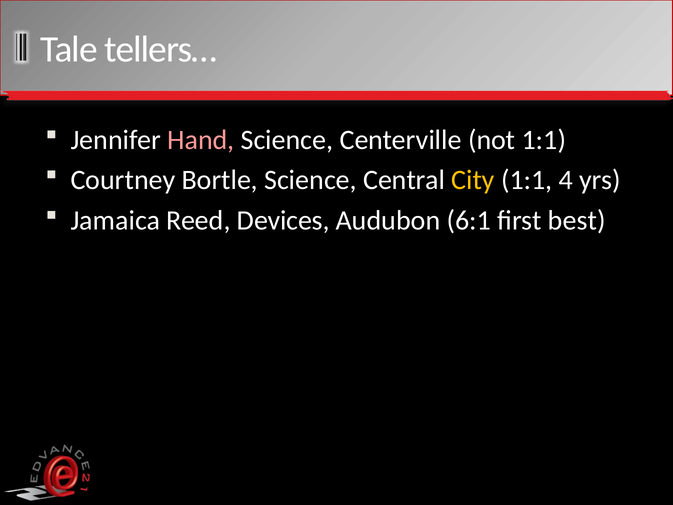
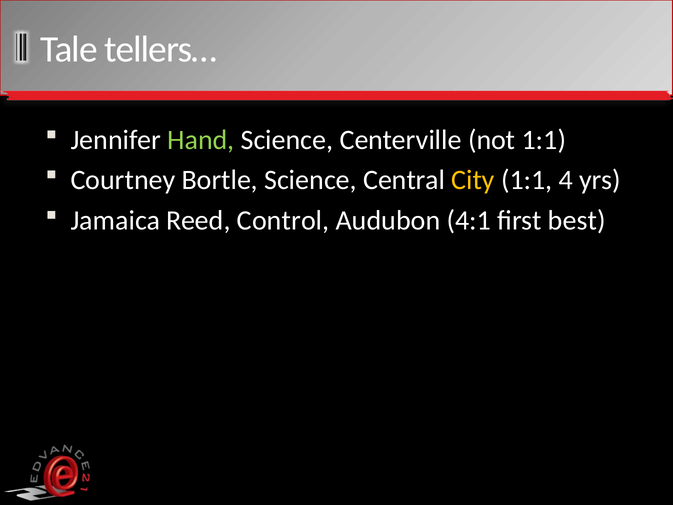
Hand colour: pink -> light green (201, 140)
Devices: Devices -> Control (283, 220)
6:1: 6:1 -> 4:1 (469, 220)
